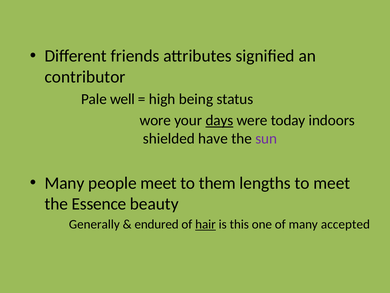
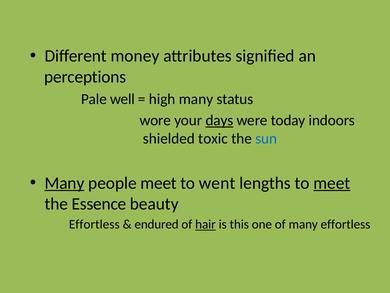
friends: friends -> money (135, 56)
contributor: contributor -> perceptions (85, 77)
high being: being -> many (196, 99)
have: have -> toxic (213, 138)
sun colour: purple -> blue (266, 138)
Many underline: none -> present (64, 183)
them: them -> went (217, 183)
meet underline: none -> present (332, 183)
Generally: Generally -> Effortless (94, 224)
many accepted: accepted -> effortless (345, 224)
